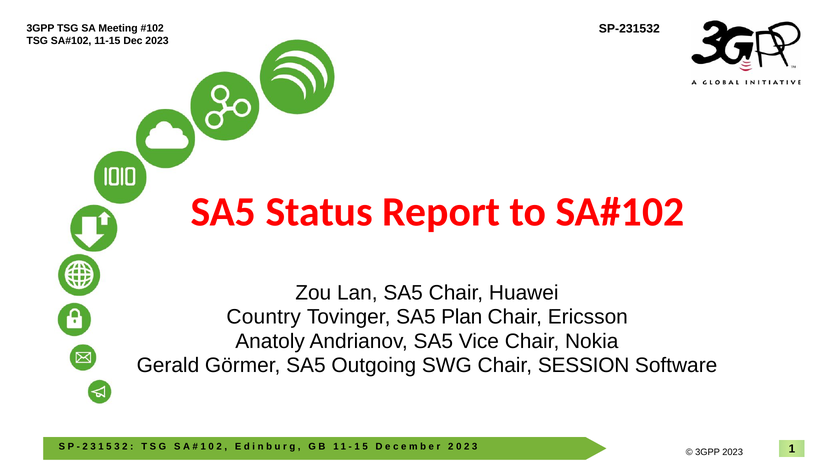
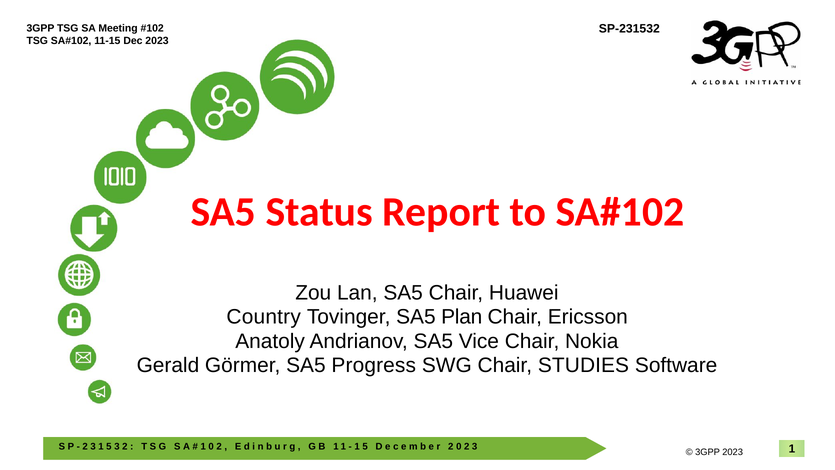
Outgoing: Outgoing -> Progress (374, 365)
SESSION: SESSION -> STUDIES (583, 365)
